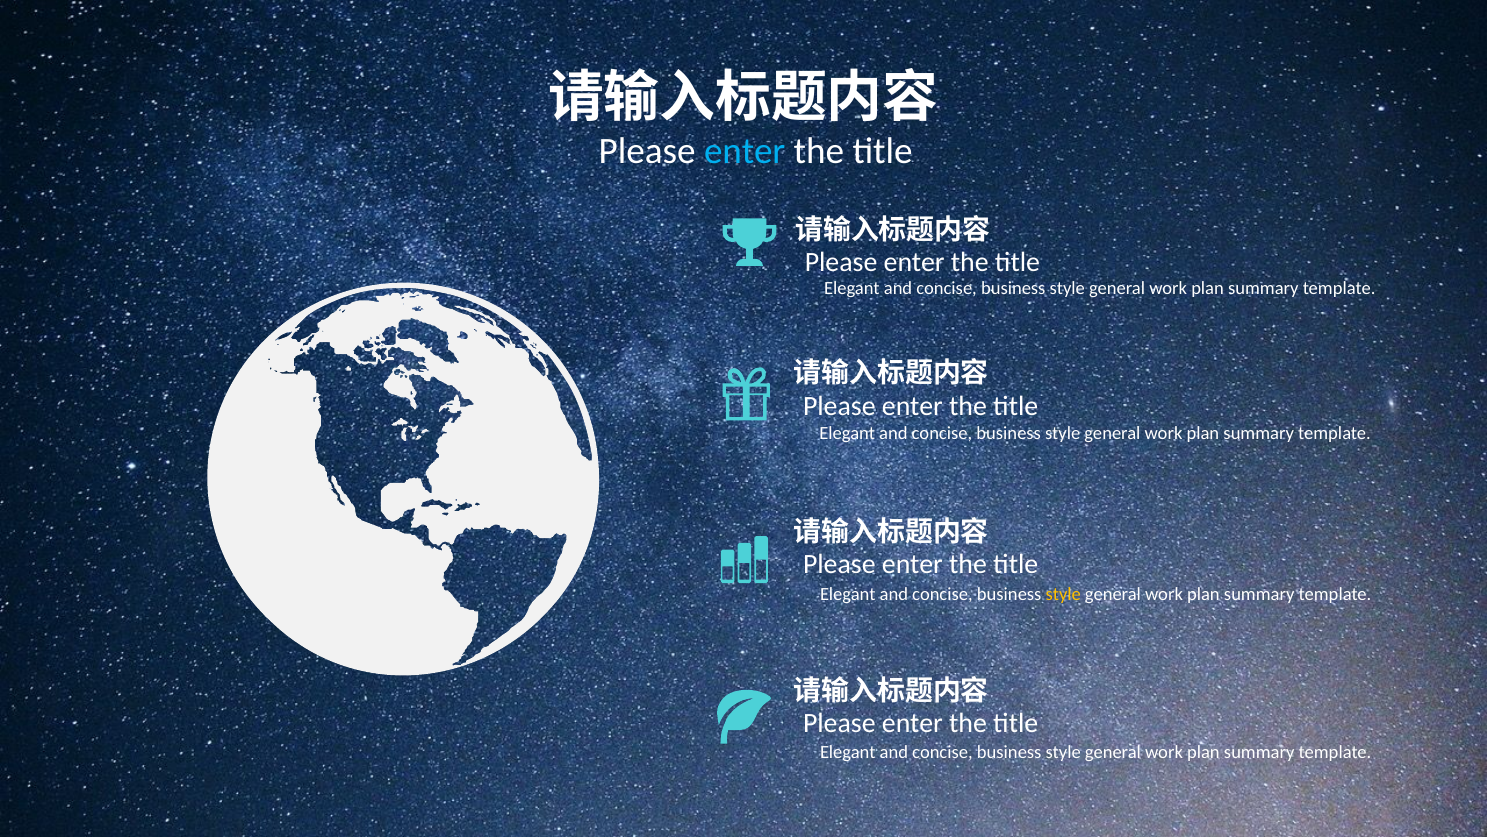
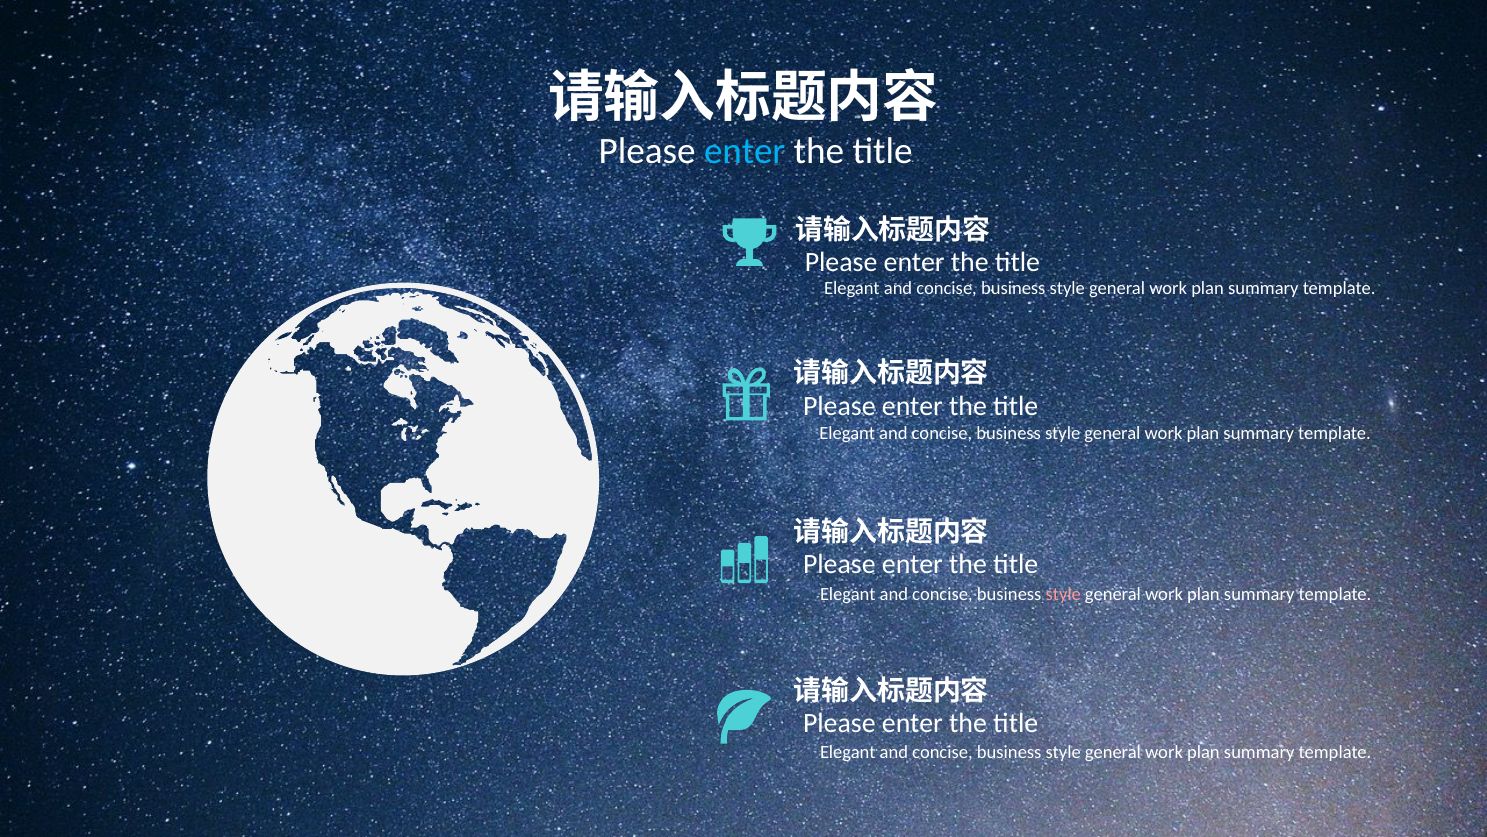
style colour: yellow -> pink (1063, 594)
